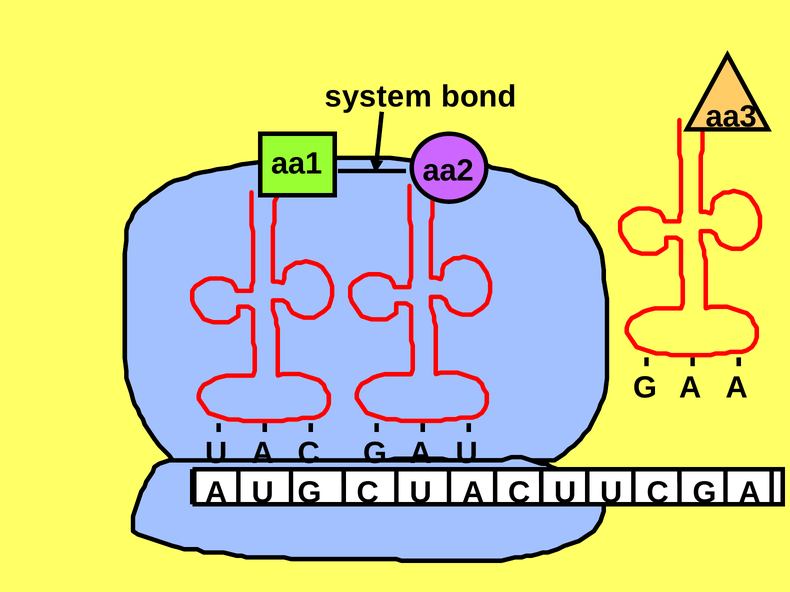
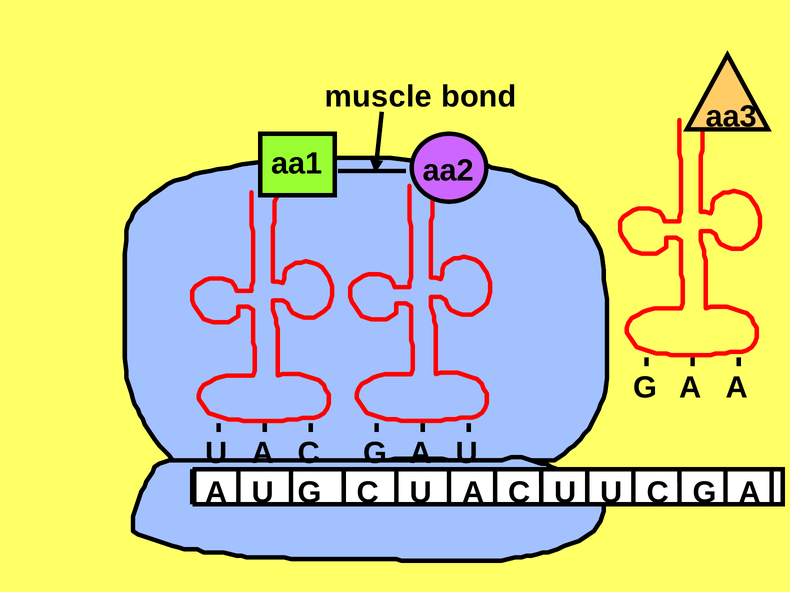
system: system -> muscle (378, 97)
